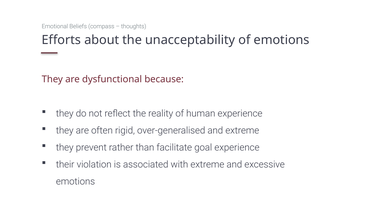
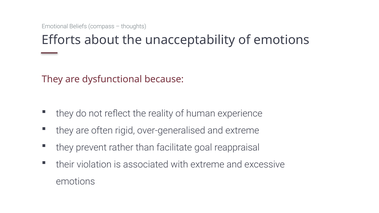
goal experience: experience -> reappraisal (237, 148)
